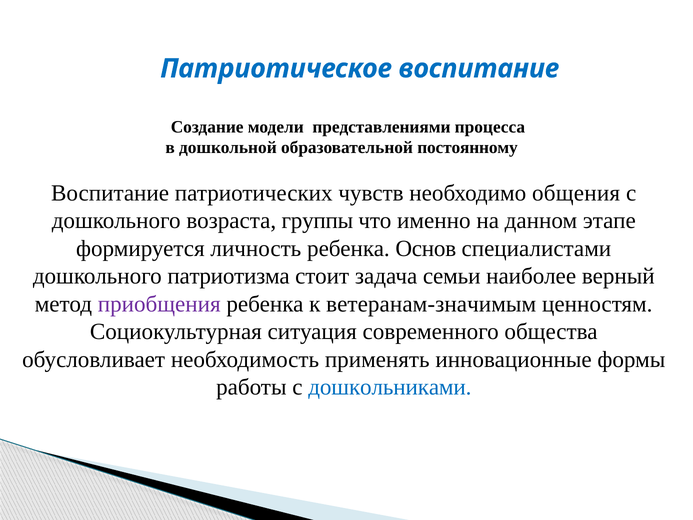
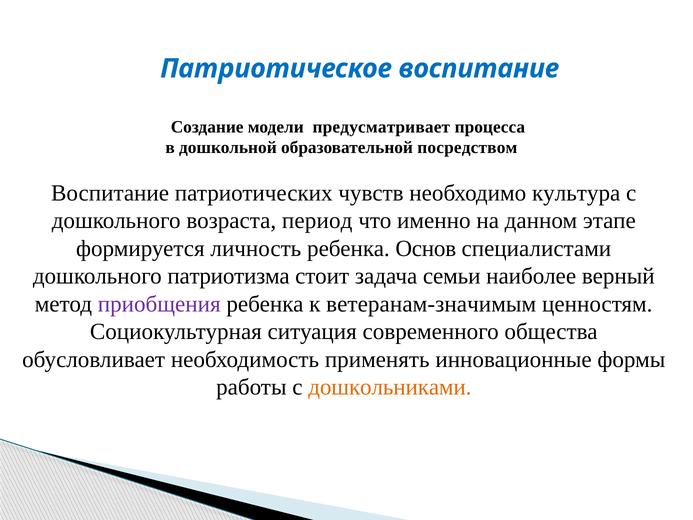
представлениями: представлениями -> предусматривает (381, 127)
постоянному: постоянному -> посредством (467, 148)
общения: общения -> культура (576, 193)
группы: группы -> период (317, 221)
дошкольниками colour: blue -> orange (390, 387)
